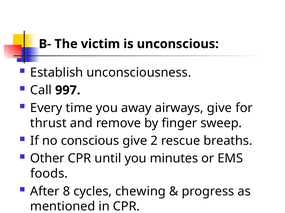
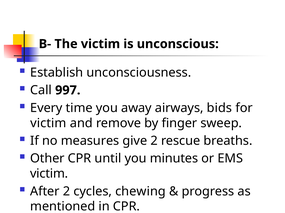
airways give: give -> bids (219, 108)
thrust: thrust -> victim (48, 123)
conscious: conscious -> measures (90, 141)
foods: foods -> victim (49, 174)
After 8: 8 -> 2 (67, 192)
